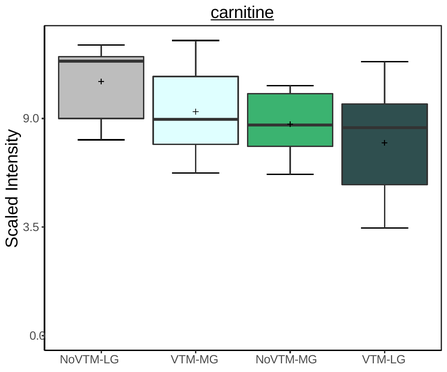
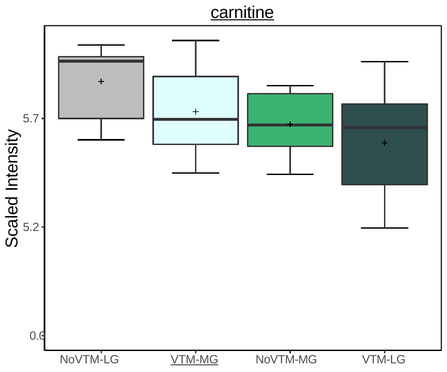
9.0: 9.0 -> 5.7 (31, 119)
3.5: 3.5 -> 5.2 (31, 228)
VTM-MG underline: none -> present (195, 360)
